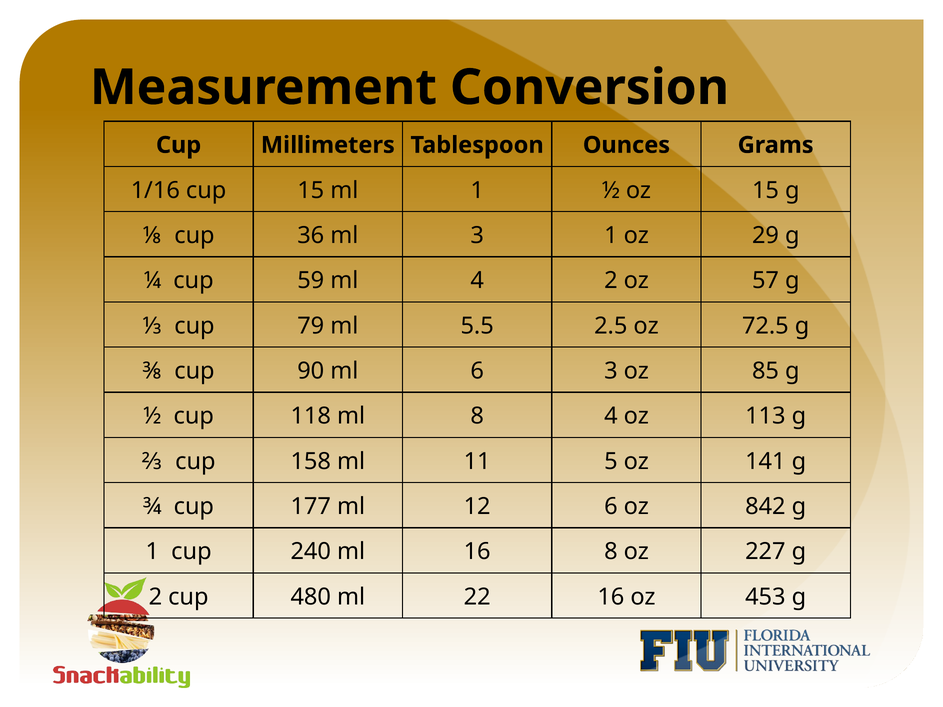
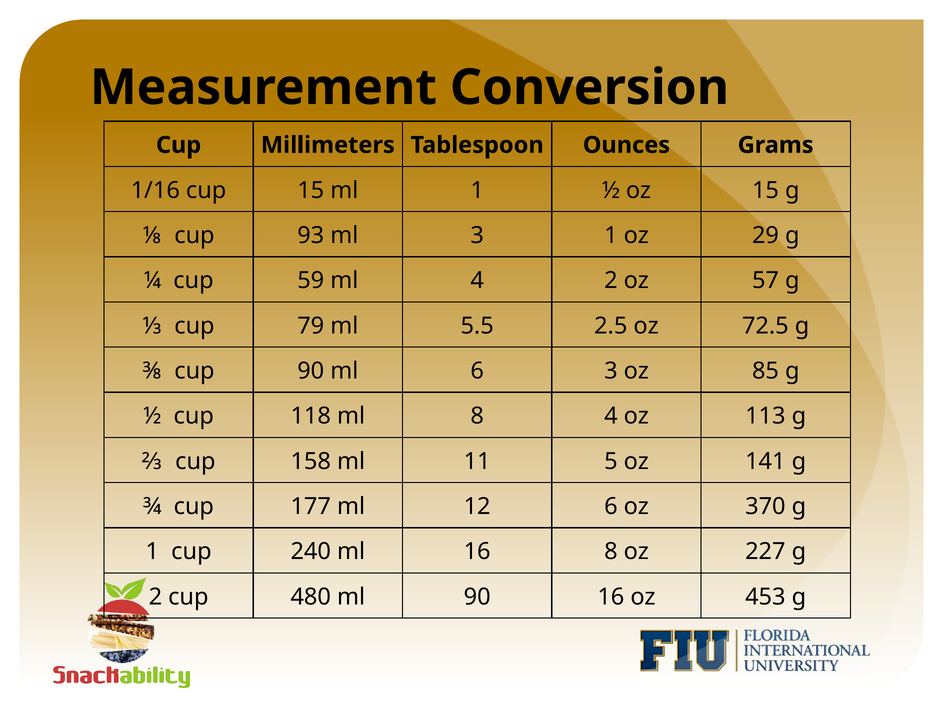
36: 36 -> 93 (311, 236)
842: 842 -> 370 (765, 507)
ml 22: 22 -> 90 (477, 597)
